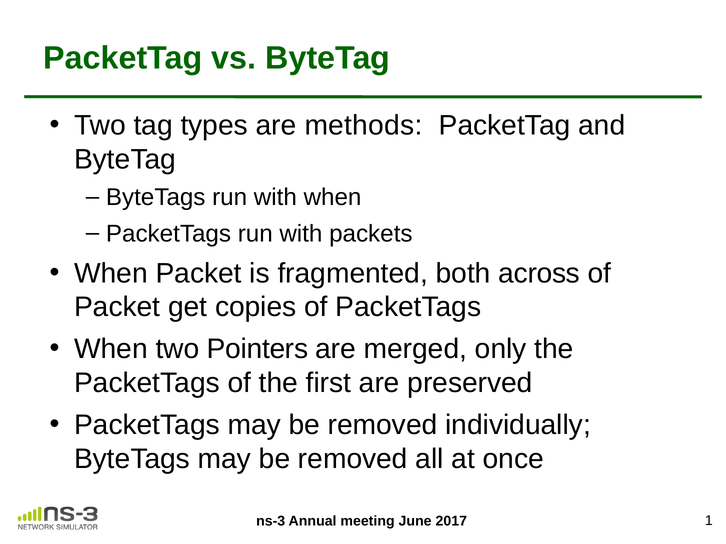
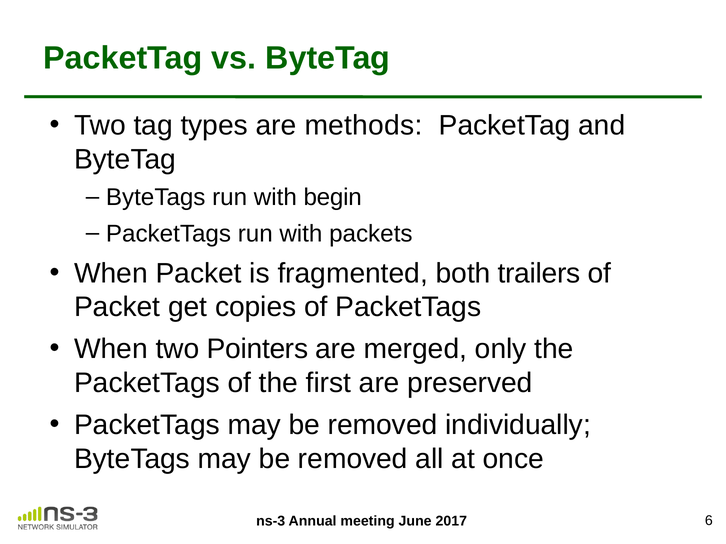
with when: when -> begin (333, 198)
across: across -> trailers (539, 274)
1: 1 -> 6 (709, 521)
